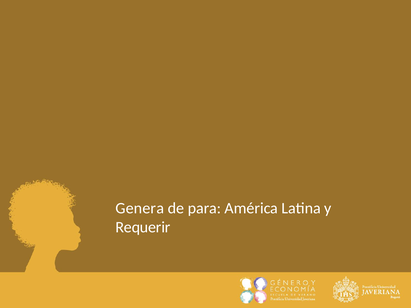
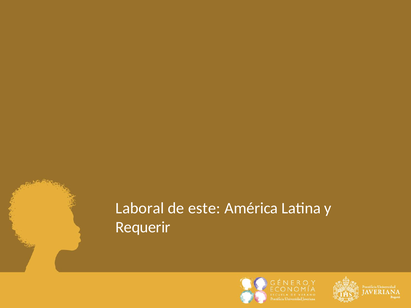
Genera: Genera -> Laboral (140, 208)
para: para -> este (204, 208)
